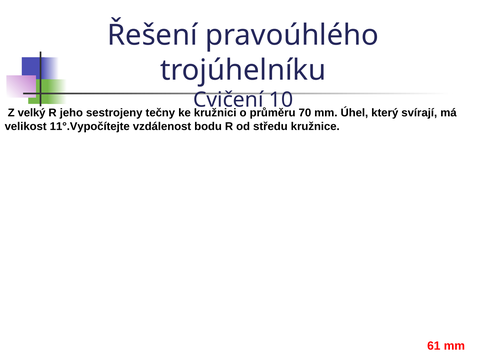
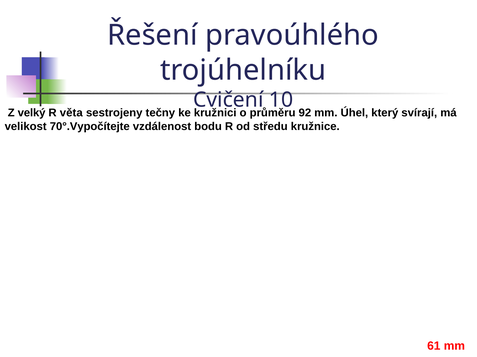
jeho: jeho -> věta (71, 113)
70: 70 -> 92 (305, 113)
11°.Vypočítejte: 11°.Vypočítejte -> 70°.Vypočítejte (90, 127)
